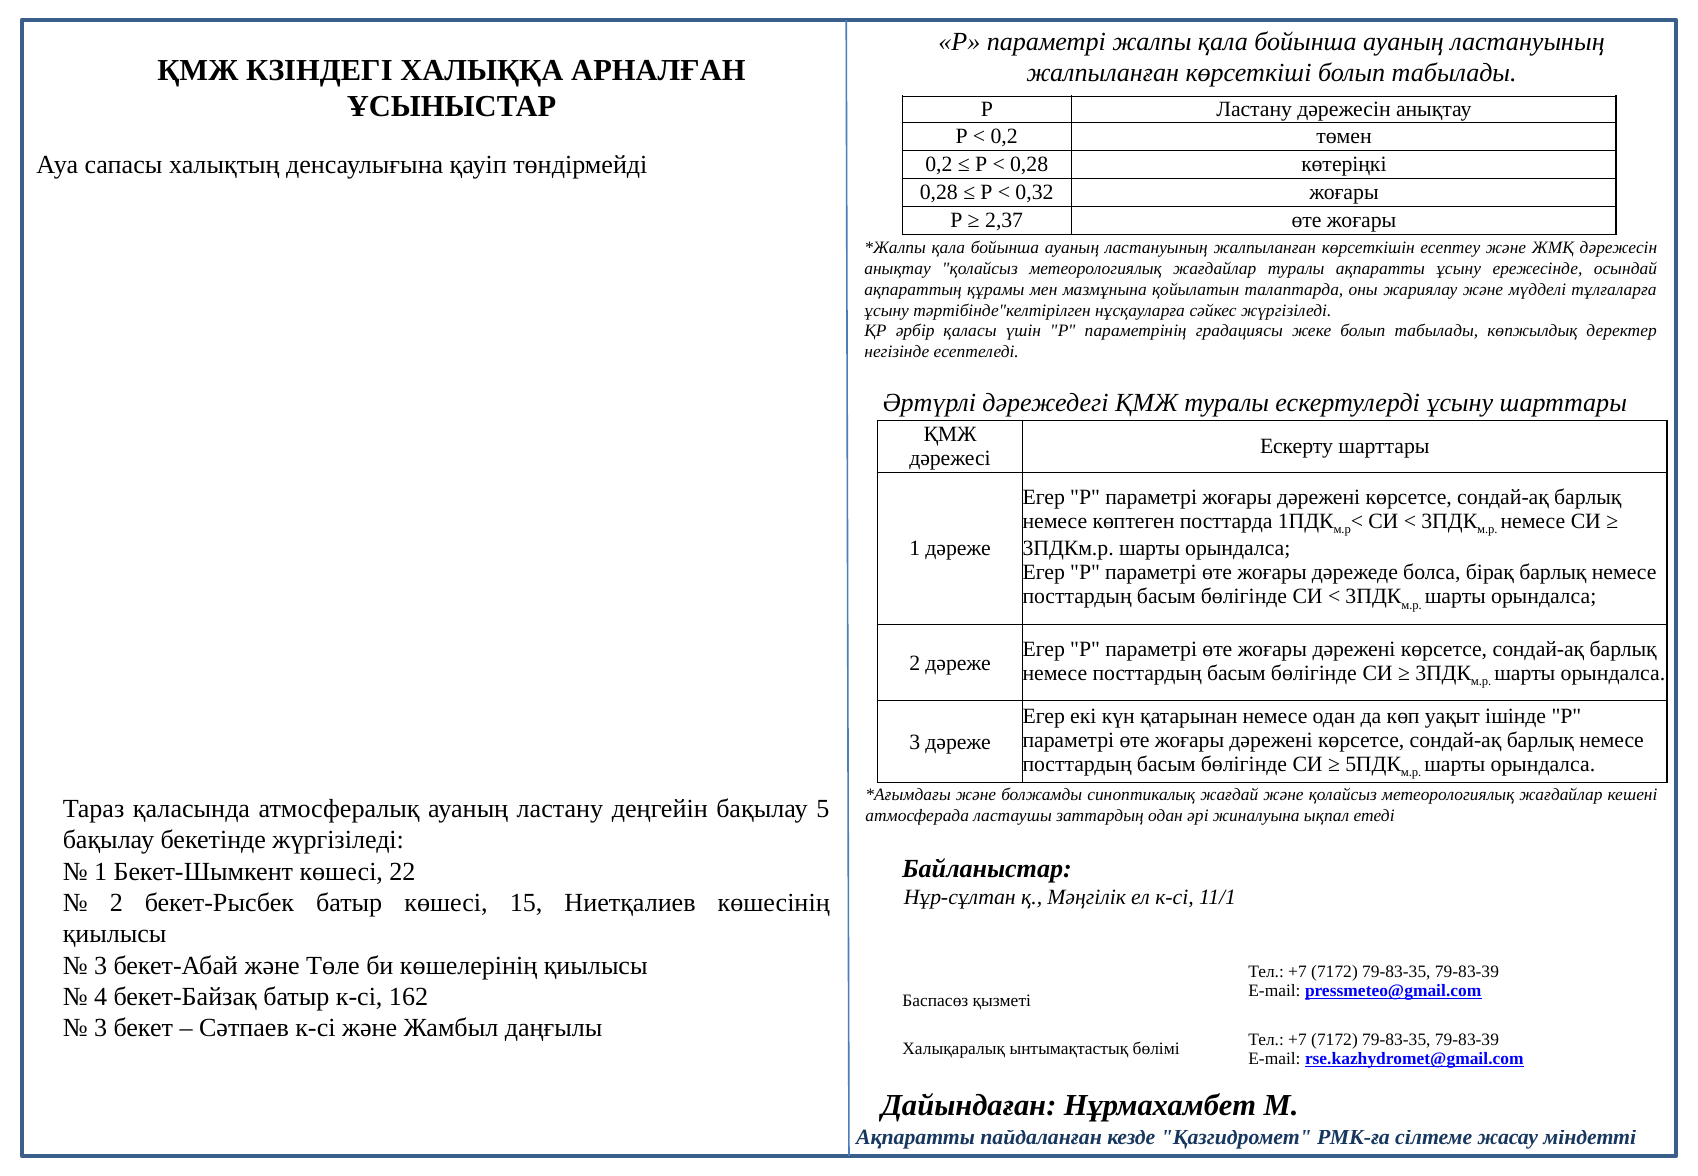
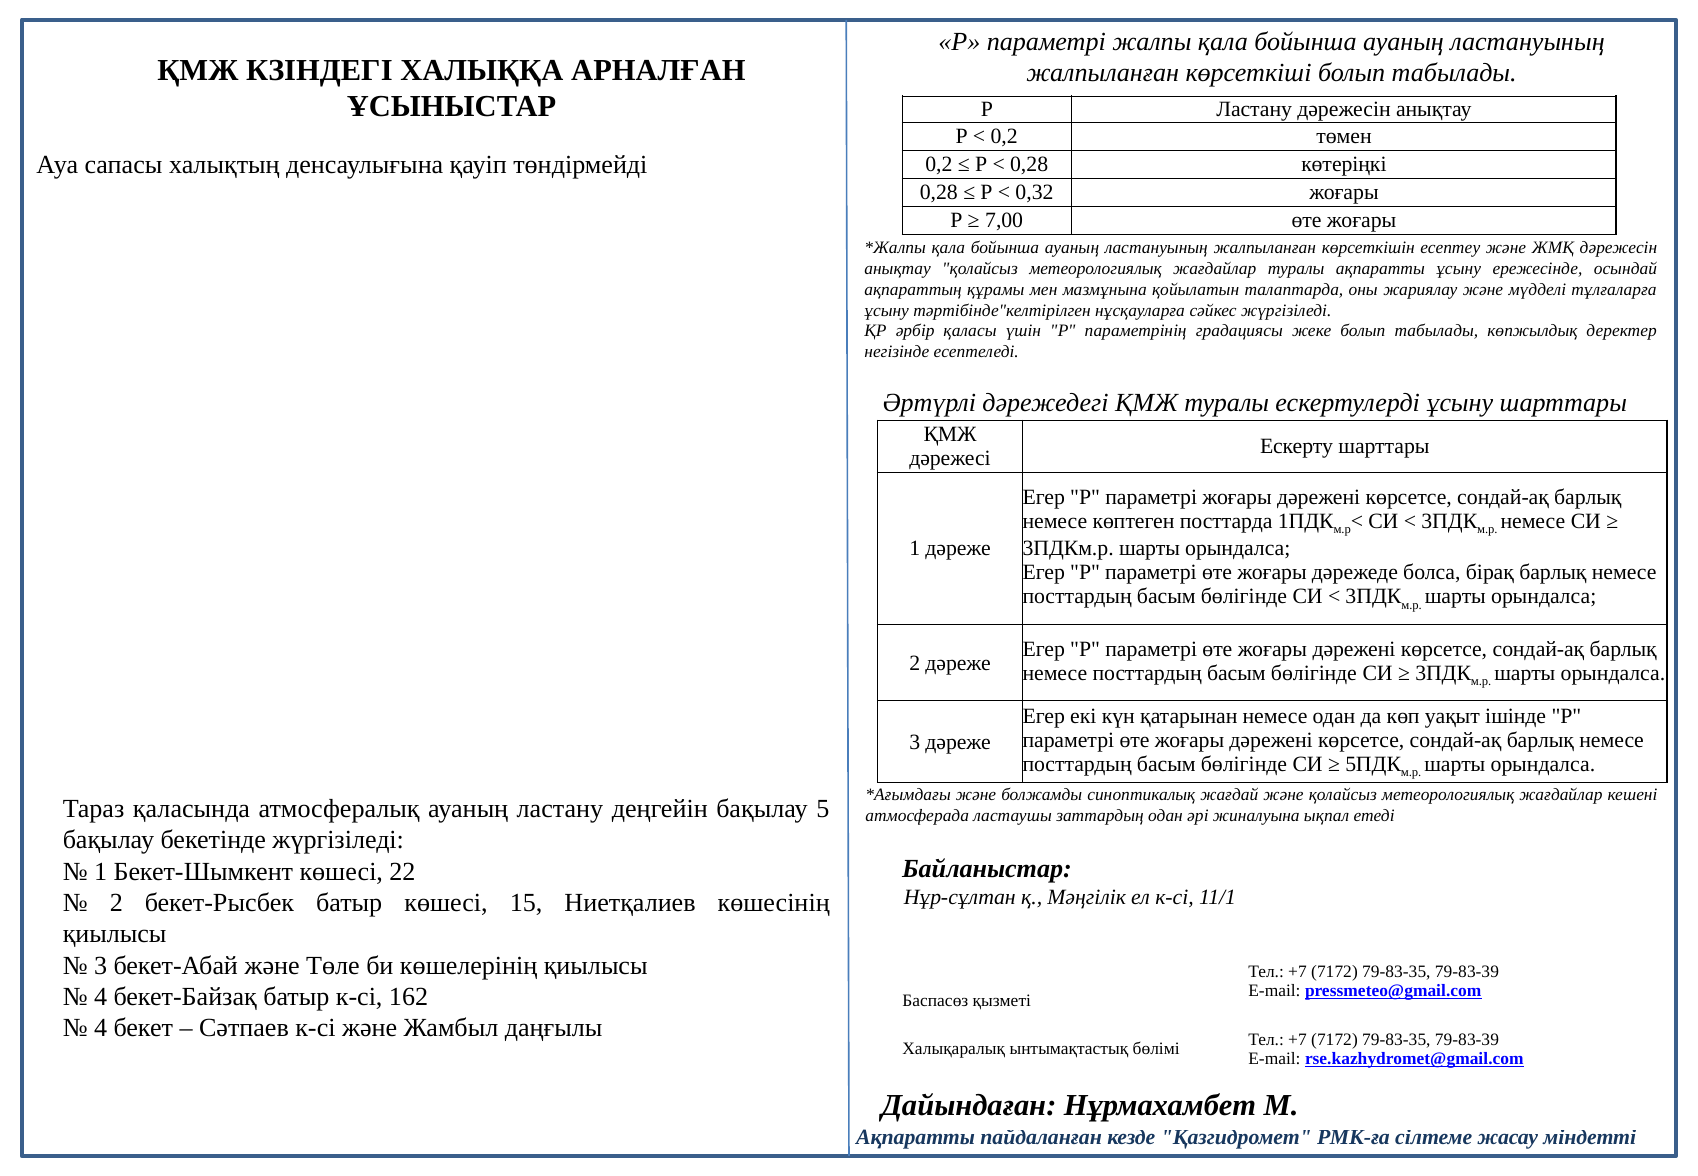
2,37: 2,37 -> 7,00 (1004, 220)
3: 3 -> 4 (101, 1028)
